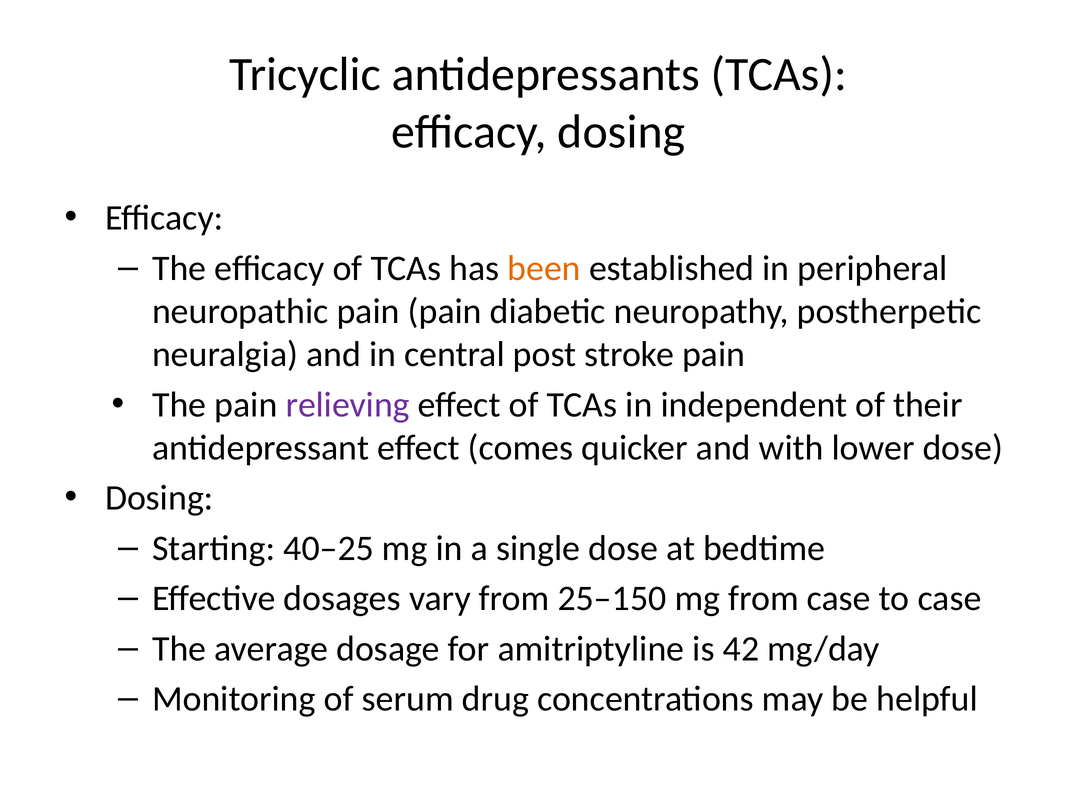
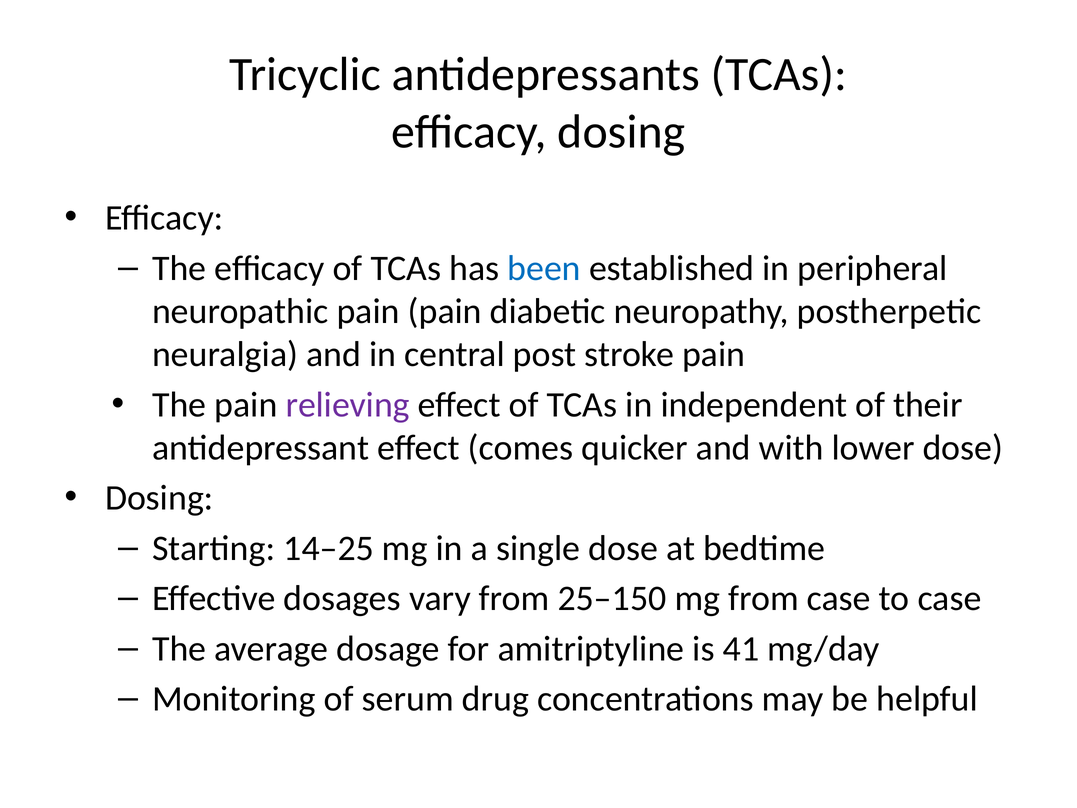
been colour: orange -> blue (544, 268)
40–25: 40–25 -> 14–25 (329, 548)
42: 42 -> 41 (741, 649)
